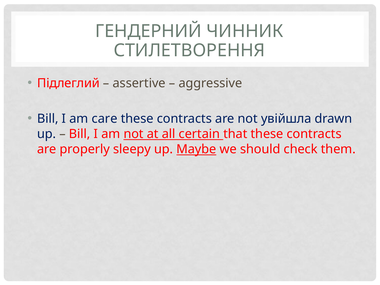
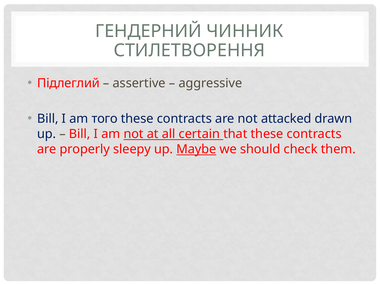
care: care -> того (105, 119)
увійшла: увійшла -> attacked (286, 119)
